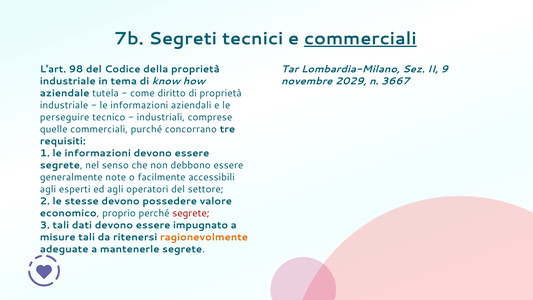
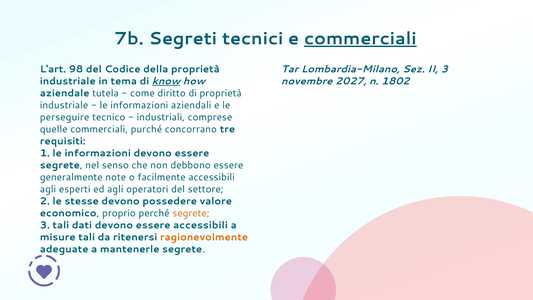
II 9: 9 -> 3 (444, 69)
know underline: none -> present (166, 81)
2029: 2029 -> 2027 (351, 81)
3667: 3667 -> 1802 (395, 81)
segrete colour: red -> orange (191, 213)
essere impugnato: impugnato -> accessibili (201, 225)
